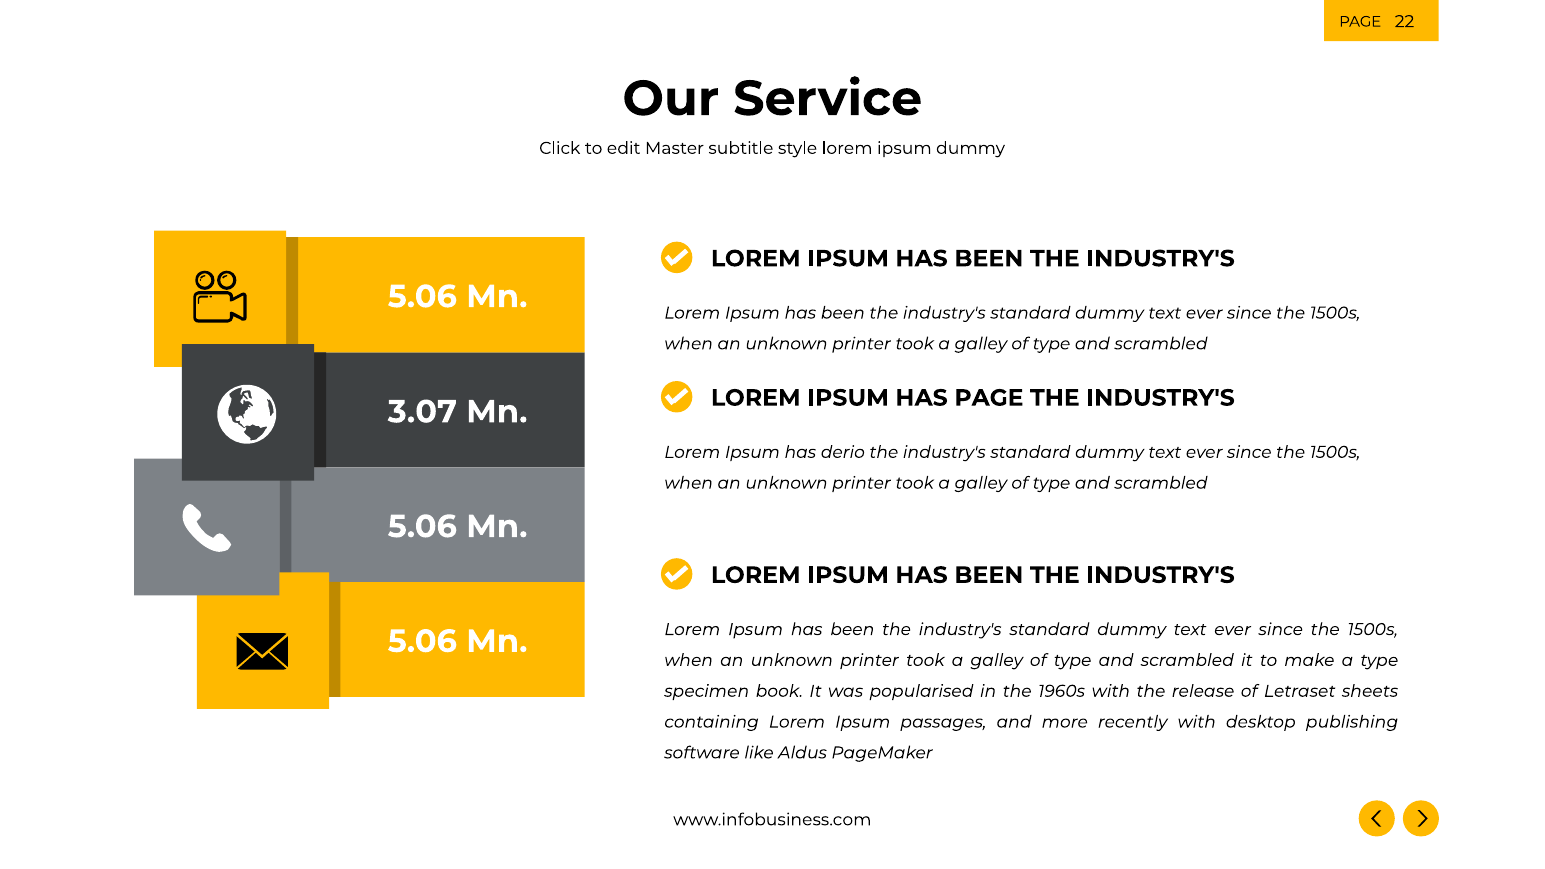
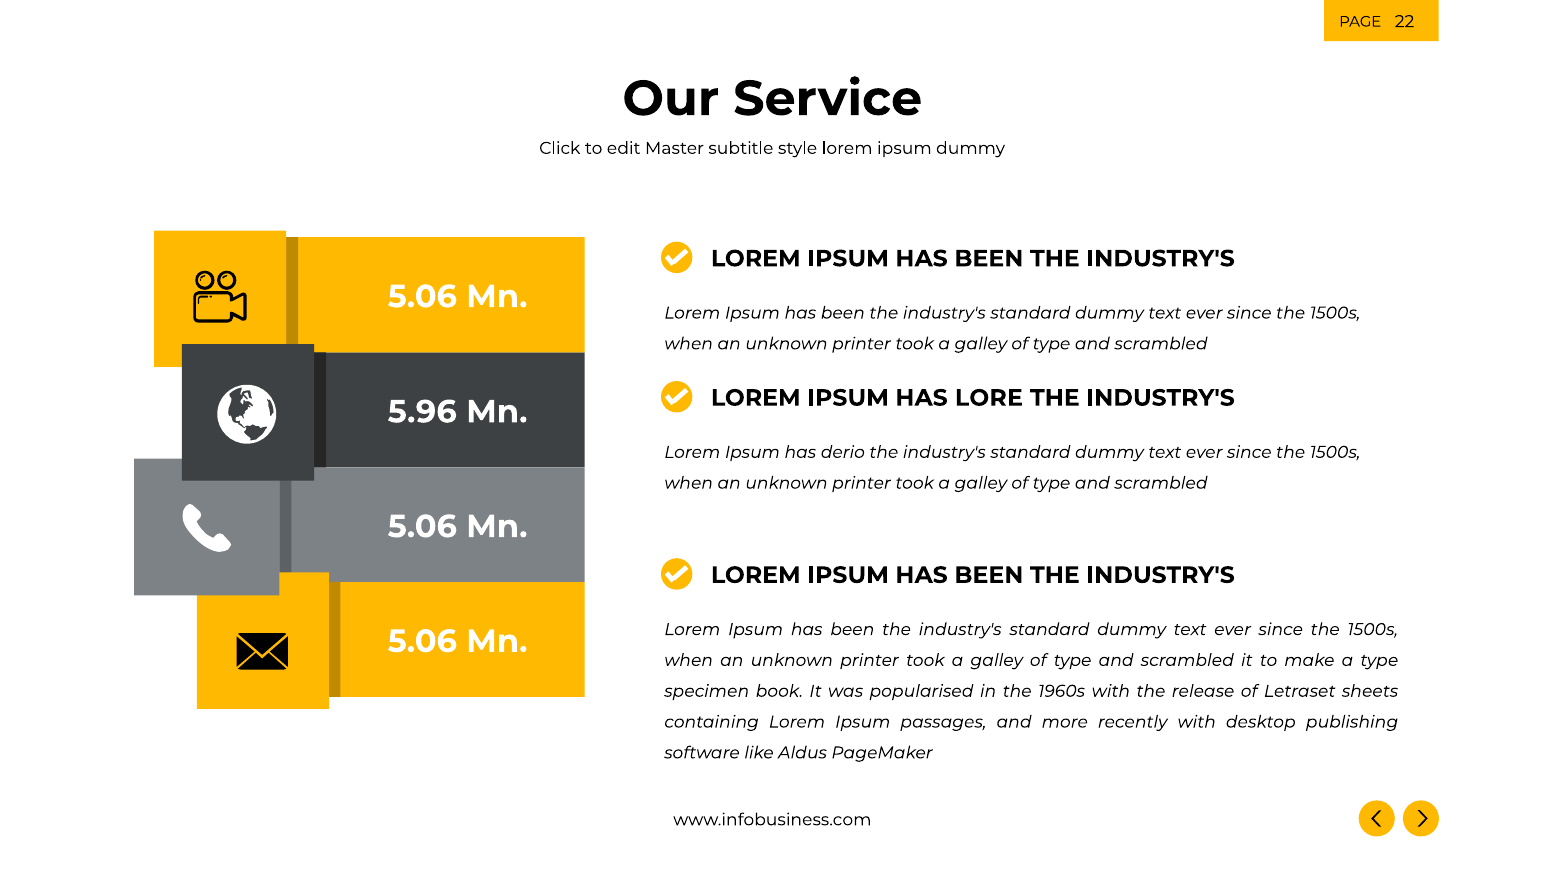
HAS PAGE: PAGE -> LORE (989, 398)
3.07: 3.07 -> 5.96 (422, 412)
